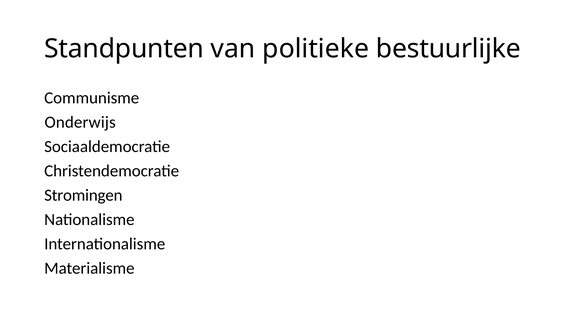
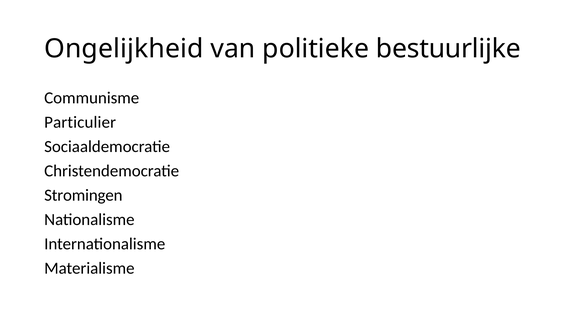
Standpunten: Standpunten -> Ongelijkheid (124, 49)
Onderwijs: Onderwijs -> Particulier (80, 122)
